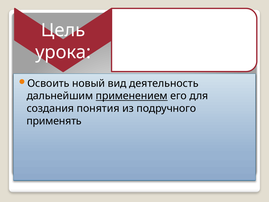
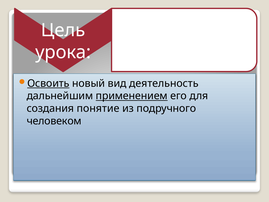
Освоить underline: none -> present (48, 83)
понятия: понятия -> понятие (98, 108)
применять: применять -> человеком (54, 121)
